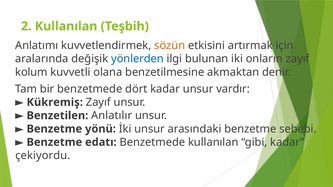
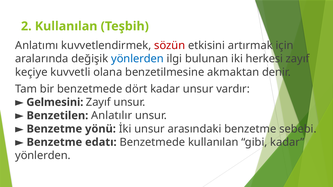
sözün colour: orange -> red (170, 46)
onların: onların -> herkesi (264, 59)
kolum: kolum -> keçiye (31, 72)
Kükremiş: Kükremiş -> Gelmesini (55, 102)
çekiyordu: çekiyordu -> yönlerden (43, 156)
